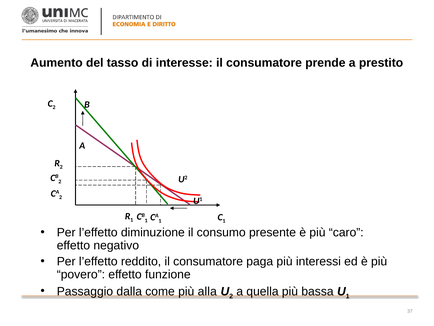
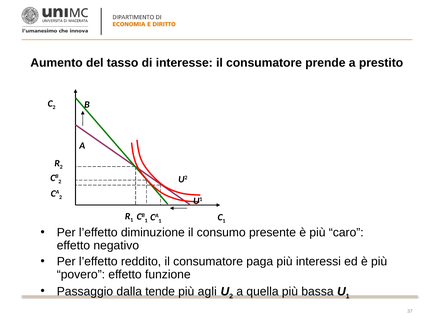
come: come -> tende (160, 291)
alla: alla -> agli (207, 291)
